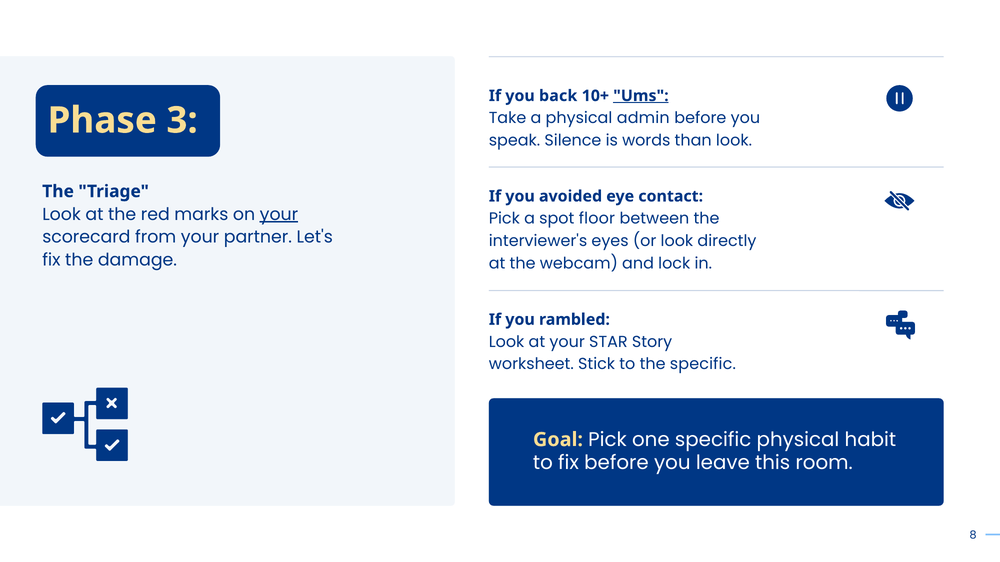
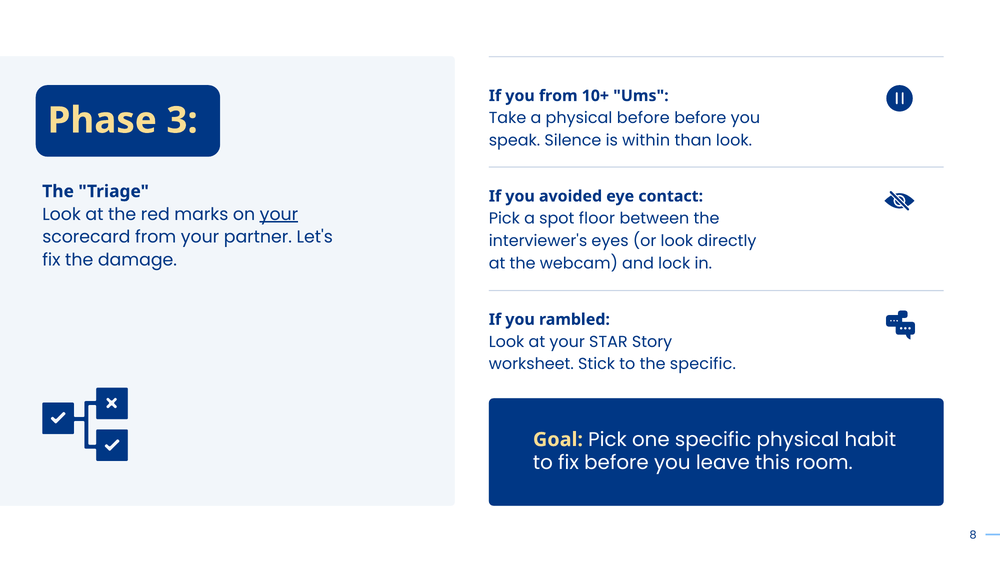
you back: back -> from (558, 96)
Ums underline: present -> none (641, 96)
physical admin: admin -> before (643, 118)
words: words -> within (646, 141)
